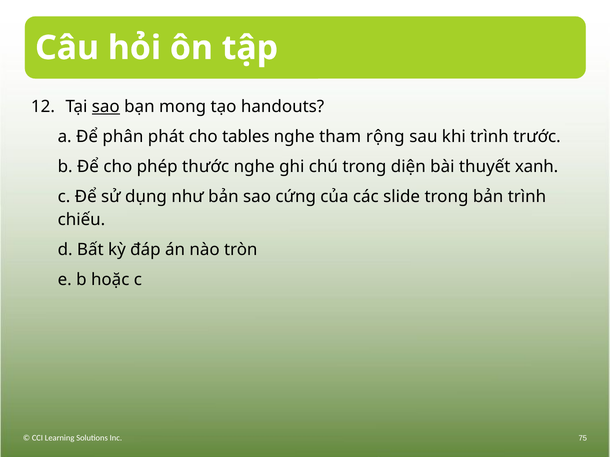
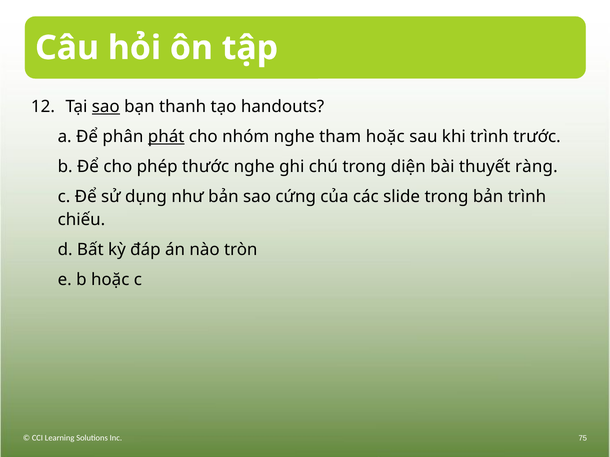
mong: mong -> thanh (183, 107)
phát underline: none -> present (166, 137)
tables: tables -> nhóm (246, 137)
tham rộng: rộng -> hoặc (385, 137)
xanh: xanh -> ràng (536, 167)
